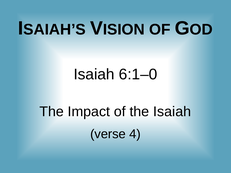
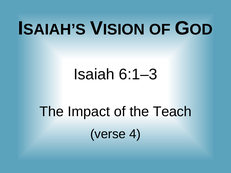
6:1–0: 6:1–0 -> 6:1–3 (138, 74)
the Isaiah: Isaiah -> Teach (172, 112)
